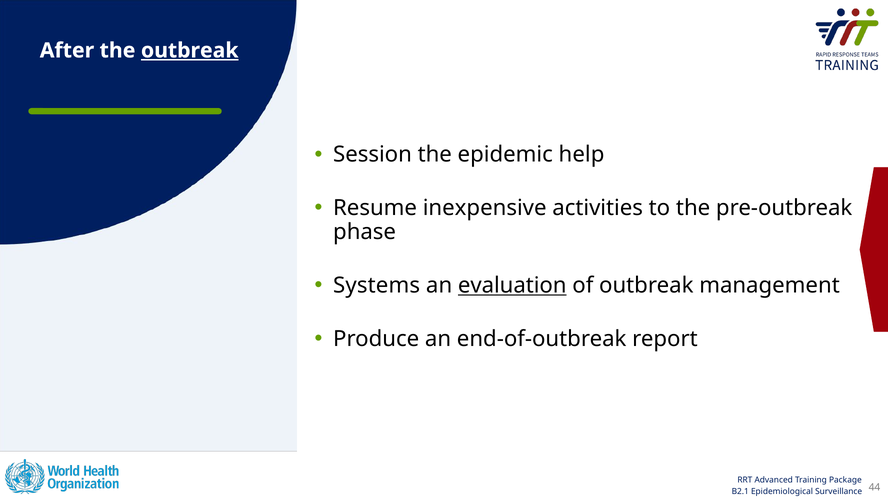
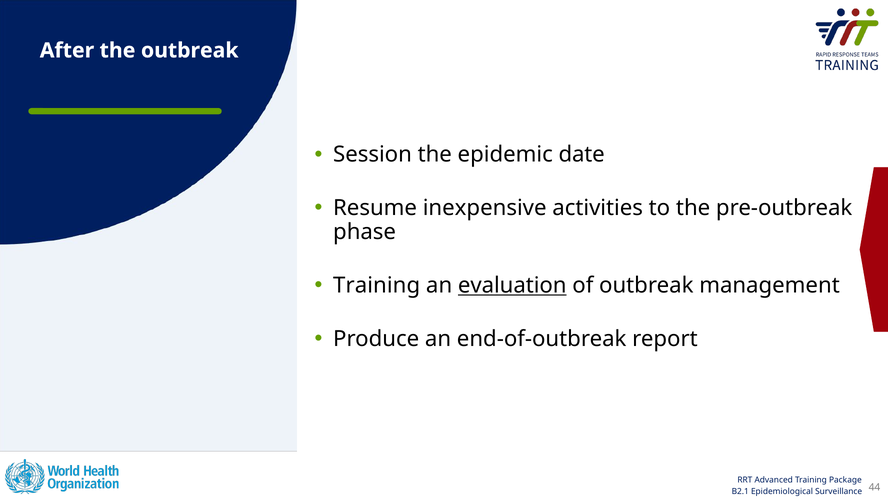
outbreak underline: present -> none (190, 51)
help: help -> date (582, 155)
Systems: Systems -> Training (377, 286)
